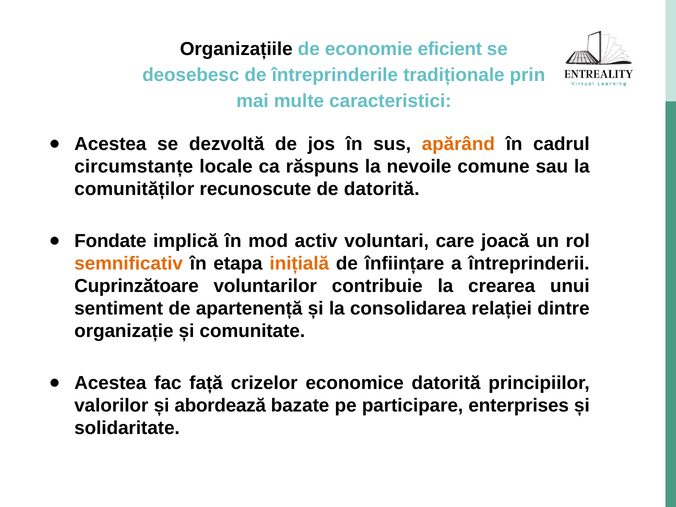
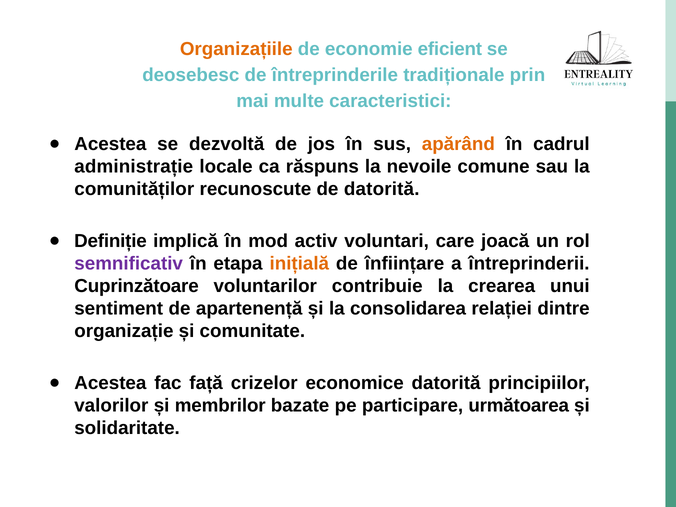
Organizațiile colour: black -> orange (236, 49)
circumstanțe: circumstanțe -> administrație (134, 166)
Fondate: Fondate -> Definiție (110, 241)
semnificativ colour: orange -> purple (129, 264)
abordează: abordează -> membrilor (220, 406)
enterprises: enterprises -> următoarea (519, 406)
